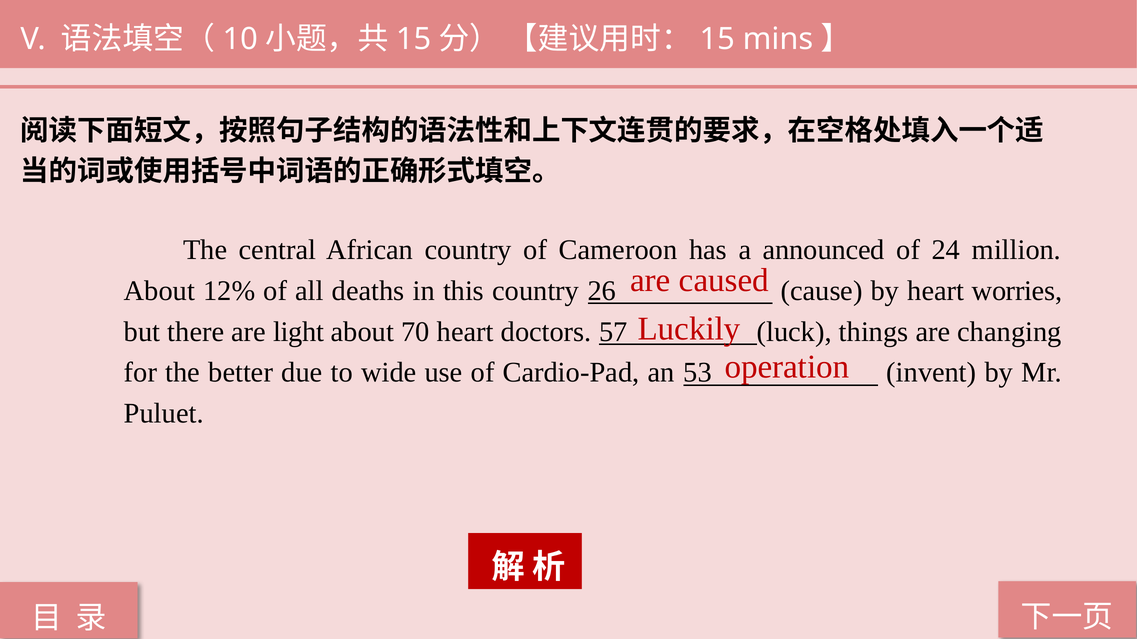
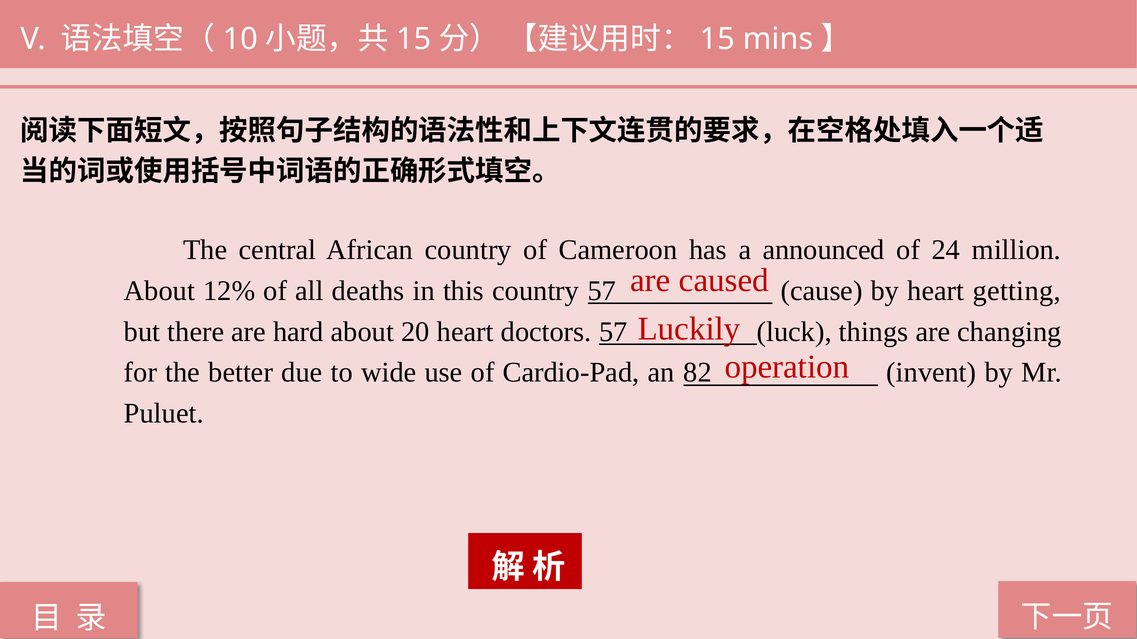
country 26: 26 -> 57 (602, 291)
worries: worries -> getting (1017, 291)
light: light -> hard (298, 332)
70: 70 -> 20 (415, 332)
53: 53 -> 82 (698, 373)
